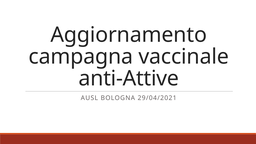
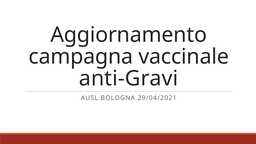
anti-Attive: anti-Attive -> anti-Gravi (129, 78)
